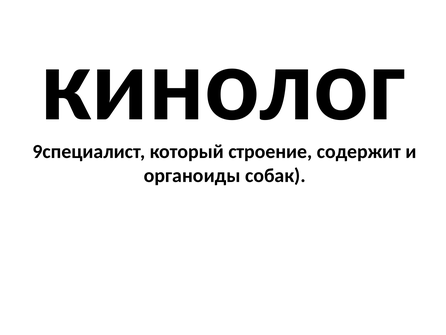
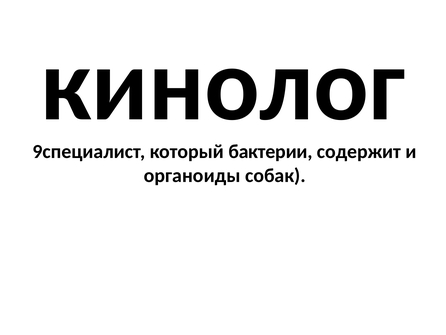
строение: строение -> бактерии (270, 151)
